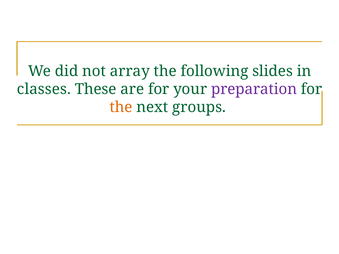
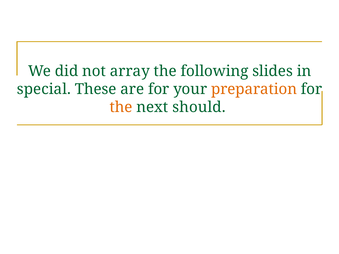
classes: classes -> special (44, 89)
preparation colour: purple -> orange (254, 89)
groups: groups -> should (199, 107)
